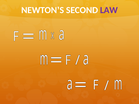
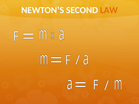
LAW colour: purple -> orange (109, 10)
